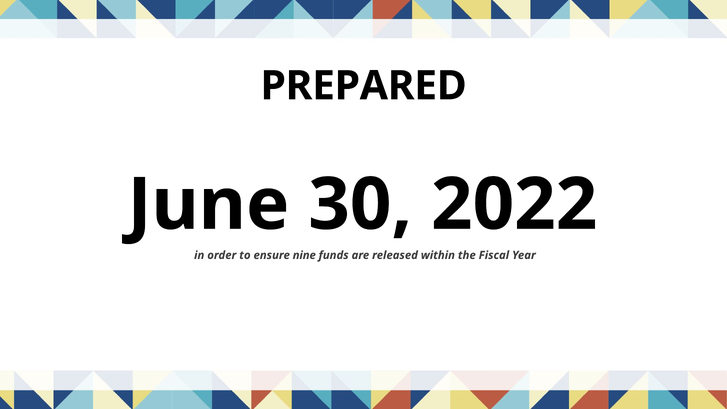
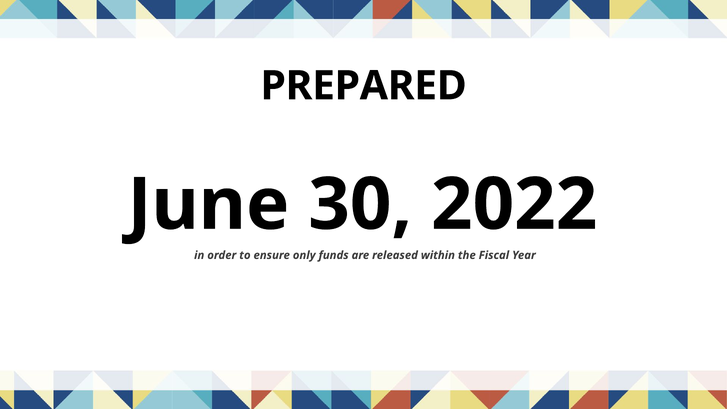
nine: nine -> only (304, 255)
